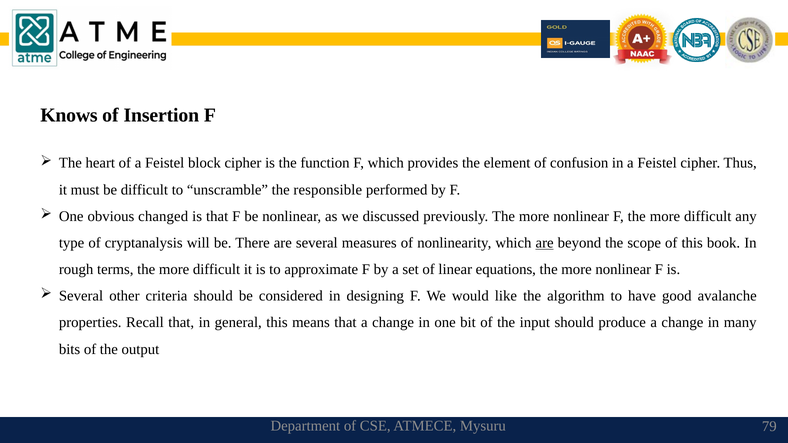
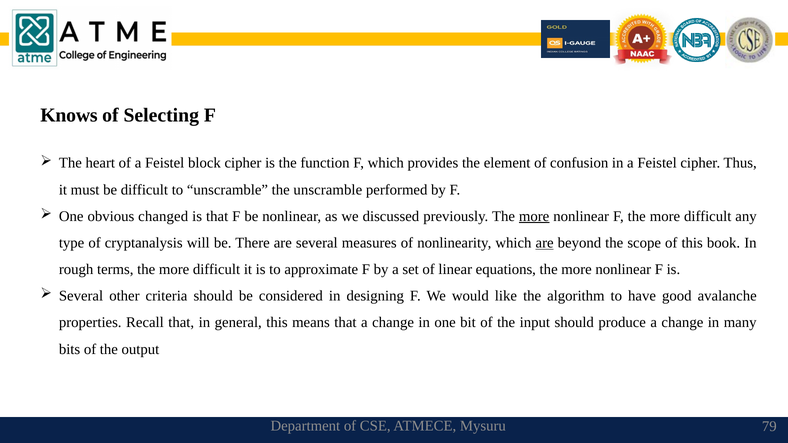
Insertion: Insertion -> Selecting (161, 115)
the responsible: responsible -> unscramble (328, 190)
more underline: none -> present (534, 216)
